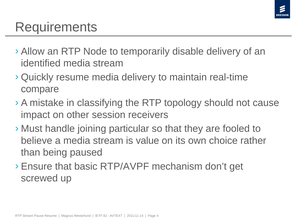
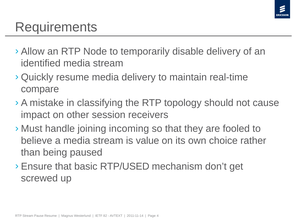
particular: particular -> incoming (129, 129)
RTP/AVPF: RTP/AVPF -> RTP/USED (125, 166)
